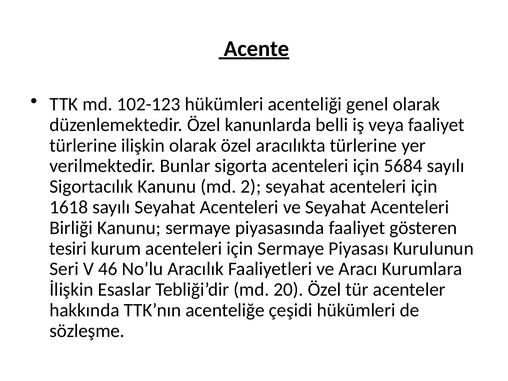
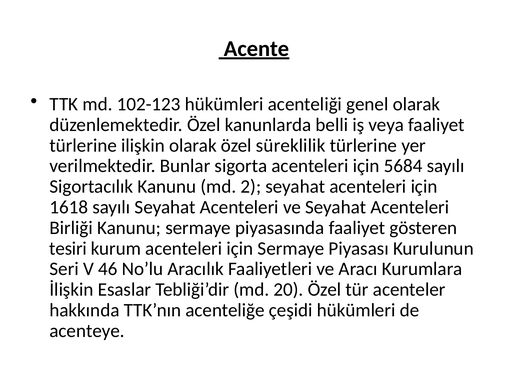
aracılıkta: aracılıkta -> süreklilik (291, 145)
sözleşme: sözleşme -> acenteye (87, 331)
